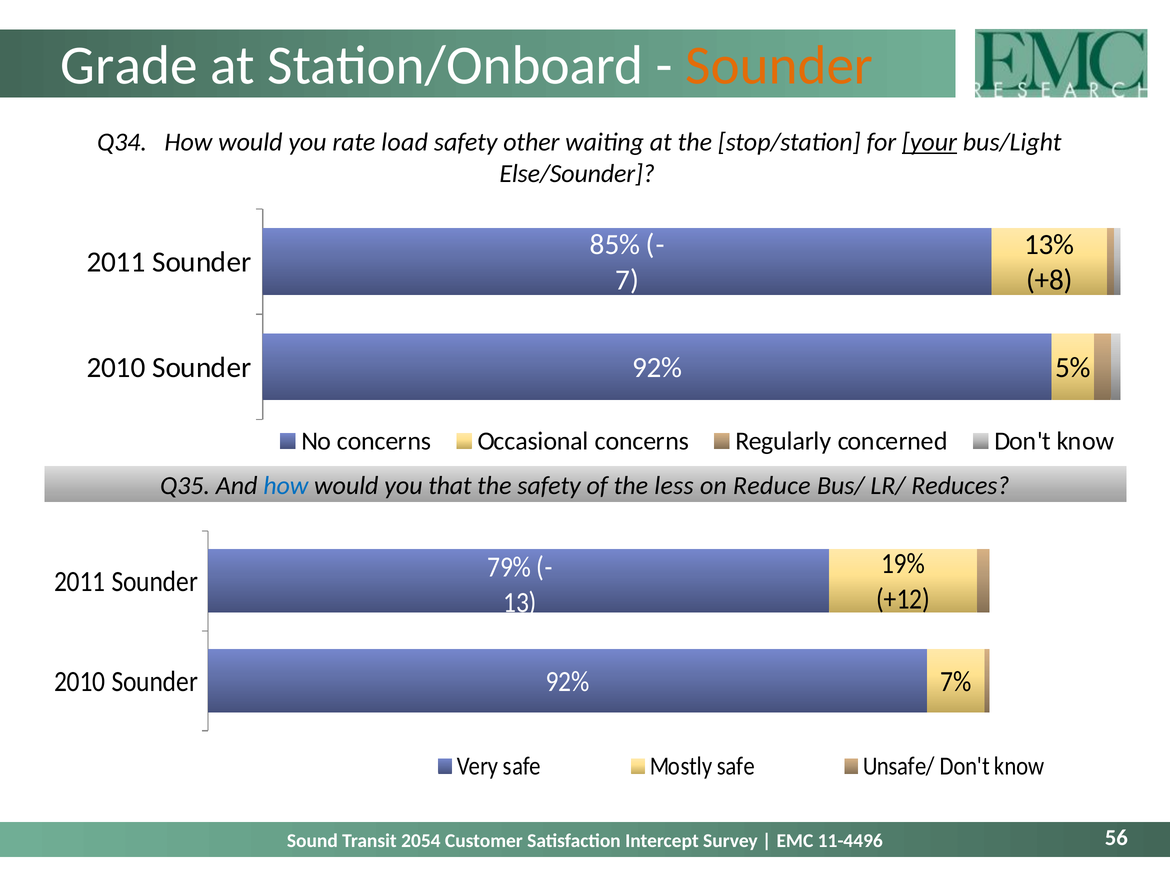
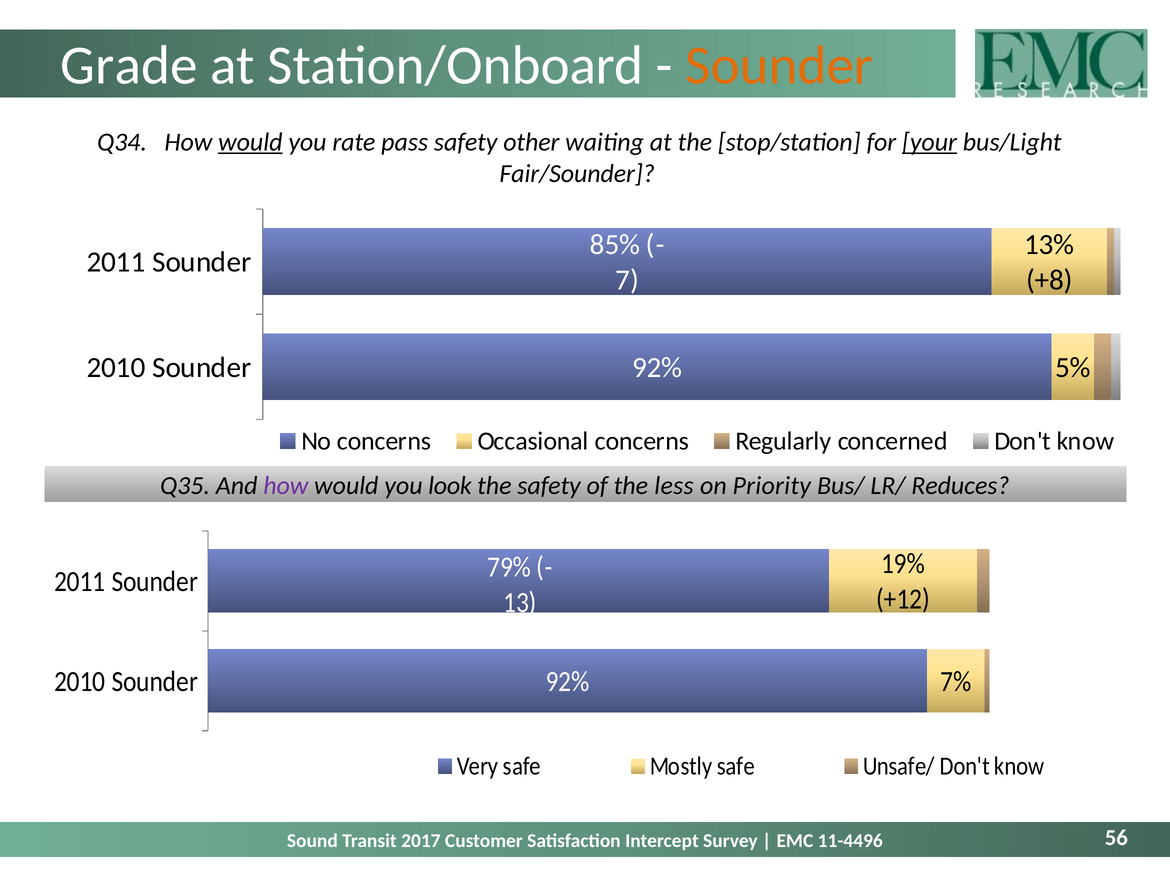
would underline: none -> present (250, 142)
load: load -> pass (405, 142)
Else/Sounder: Else/Sounder -> Fair/Sounder (577, 173)
how colour: blue -> purple (286, 486)
that: that -> look (450, 486)
Reduce: Reduce -> Priority (772, 486)
2054: 2054 -> 2017 (421, 840)
